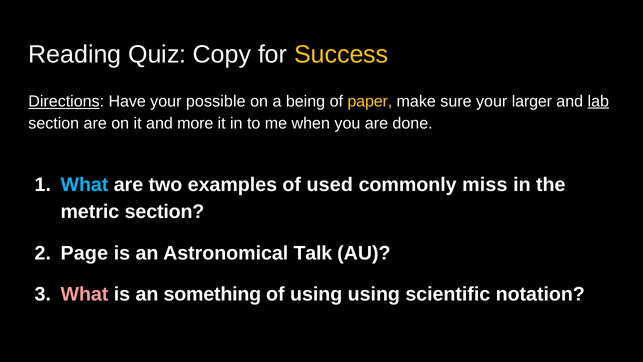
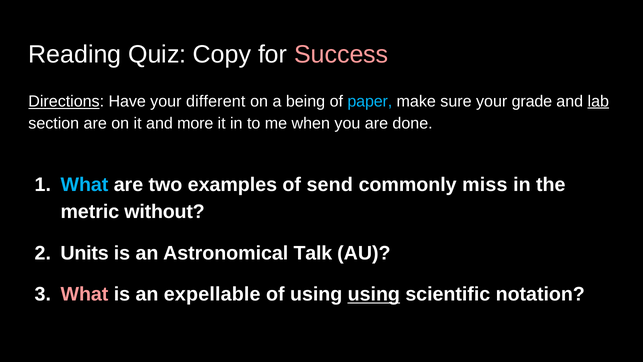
Success colour: yellow -> pink (341, 54)
possible: possible -> different (216, 101)
paper colour: yellow -> light blue (370, 101)
larger: larger -> grade (532, 101)
used: used -> send (330, 184)
metric section: section -> without (165, 212)
Page: Page -> Units (85, 253)
something: something -> expellable (212, 294)
using underline: none -> present (374, 294)
